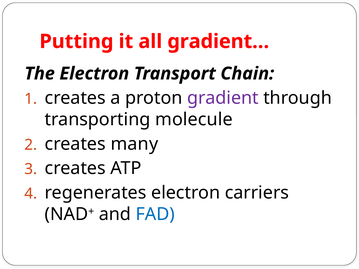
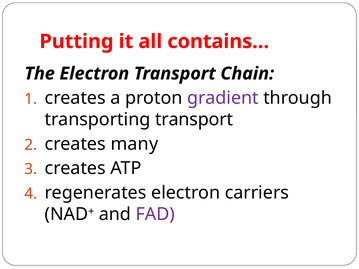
gradient…: gradient… -> contains… (218, 41)
transporting molecule: molecule -> transport (194, 120)
FAD colour: blue -> purple (155, 214)
